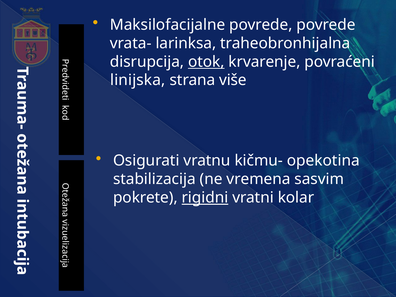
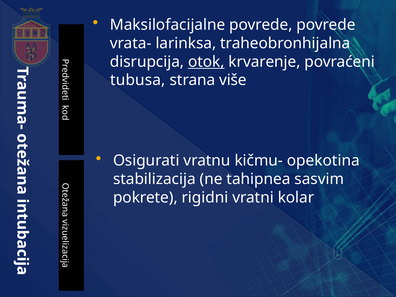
linijska: linijska -> tubusa (138, 80)
vremena: vremena -> tahipnea (258, 179)
rigidni underline: present -> none (205, 198)
